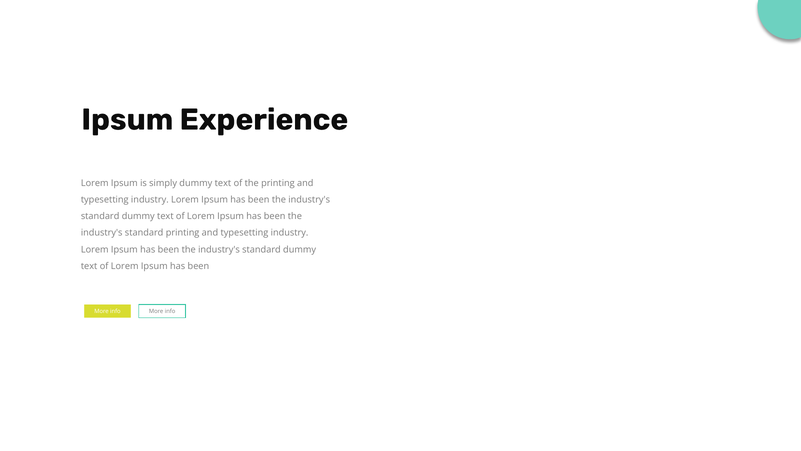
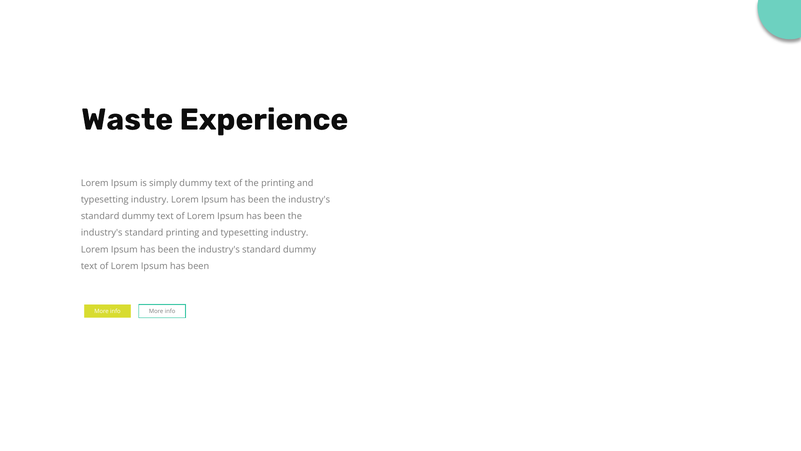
Ipsum: Ipsum -> Waste (127, 120)
